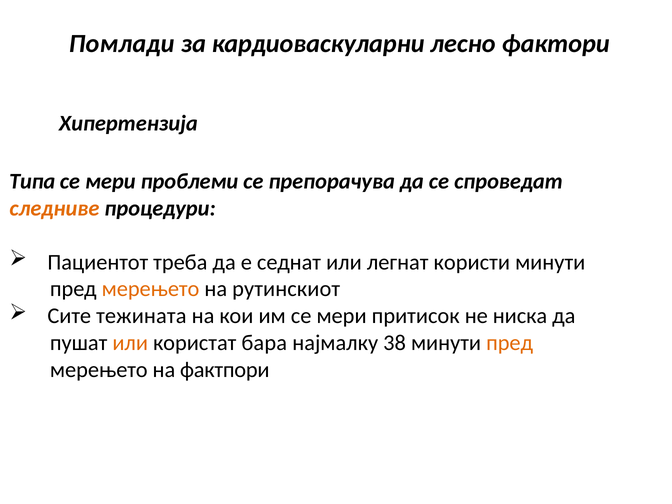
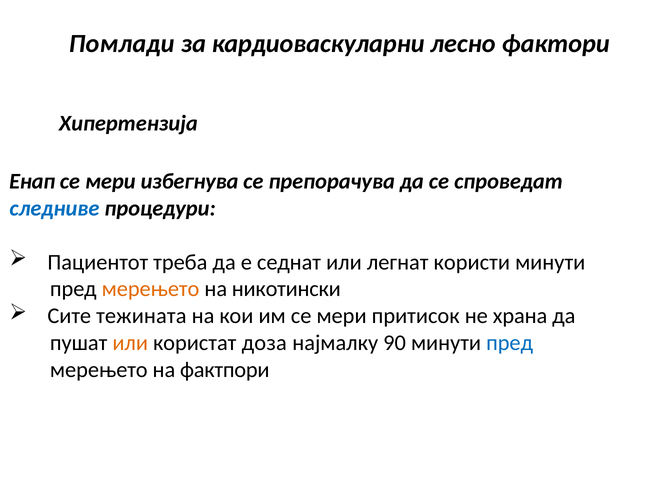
Типа: Типа -> Енап (32, 181)
проблеми: проблеми -> избегнува (190, 181)
следниве colour: orange -> blue (54, 208)
рутинскиот: рутинскиот -> никотински (286, 289)
ниска: ниска -> храна (520, 316)
бара: бара -> доза (264, 343)
38: 38 -> 90 (395, 343)
пред colour: orange -> blue (510, 343)
